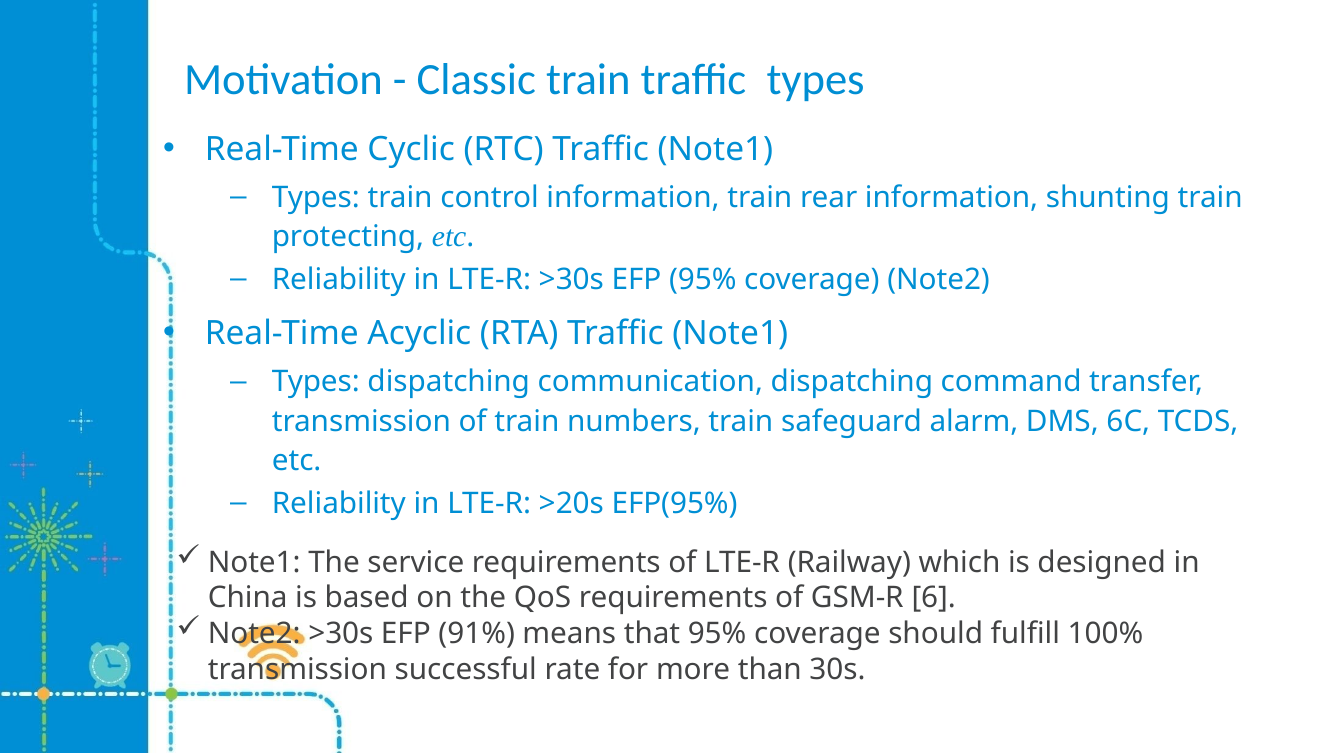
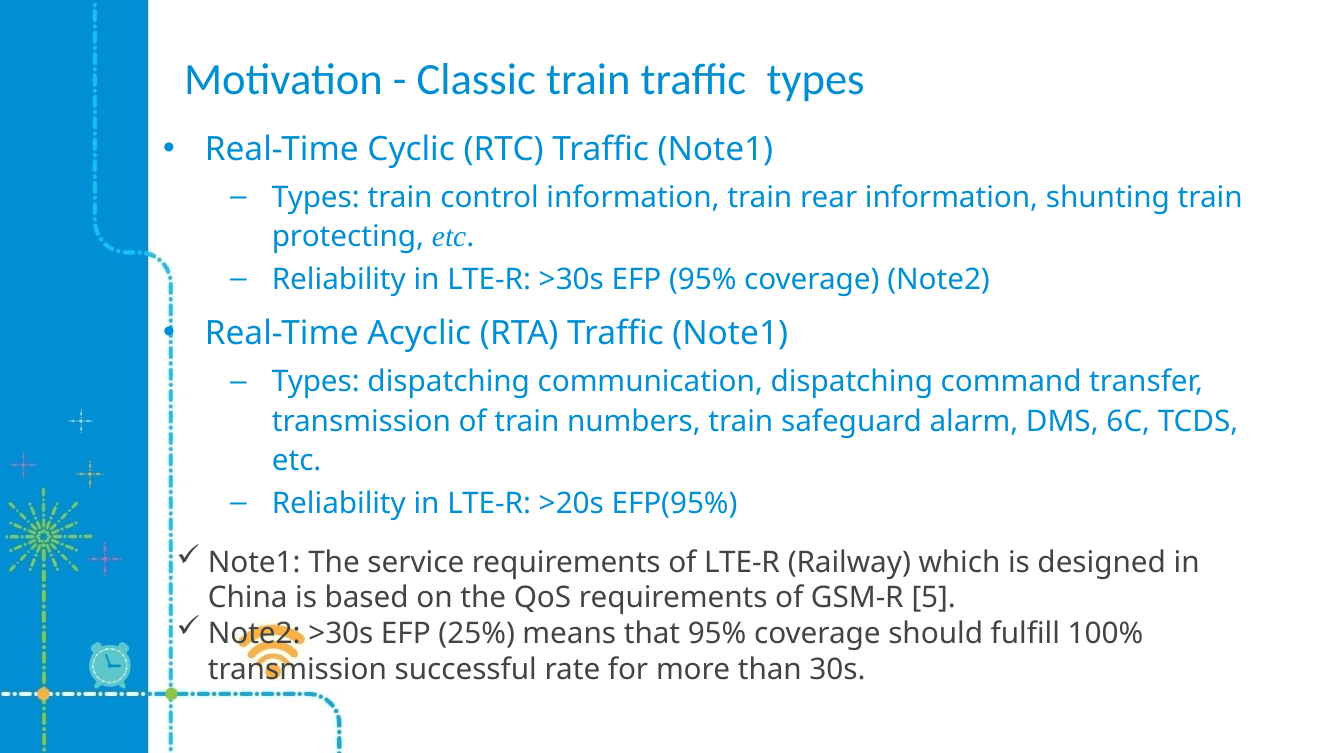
6: 6 -> 5 (934, 598)
91%: 91% -> 25% (477, 634)
